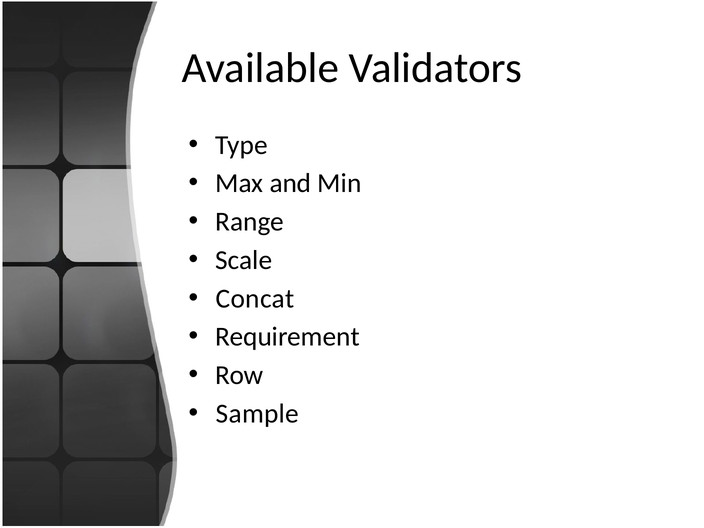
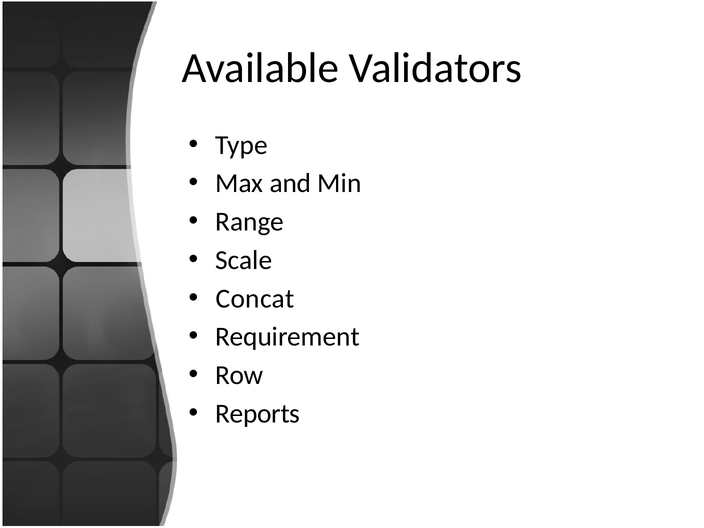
Sample: Sample -> Reports (258, 414)
